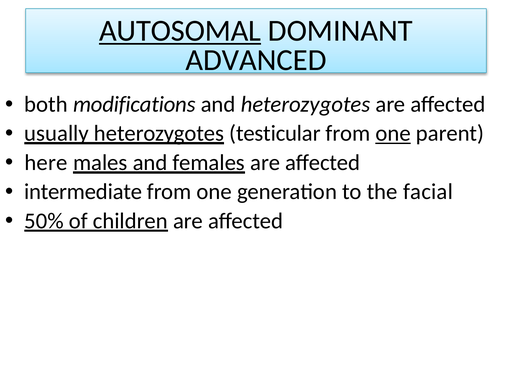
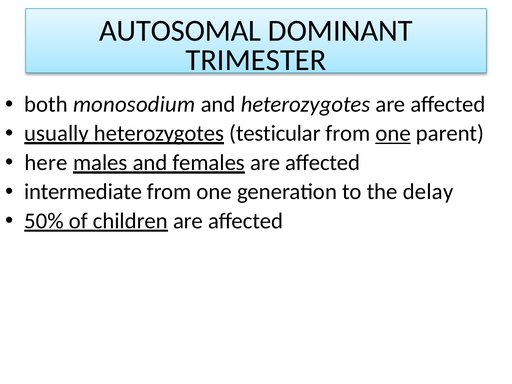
AUTOSOMAL underline: present -> none (180, 31)
ADVANCED: ADVANCED -> TRIMESTER (256, 60)
modifications: modifications -> monosodium (134, 104)
facial: facial -> delay (428, 192)
